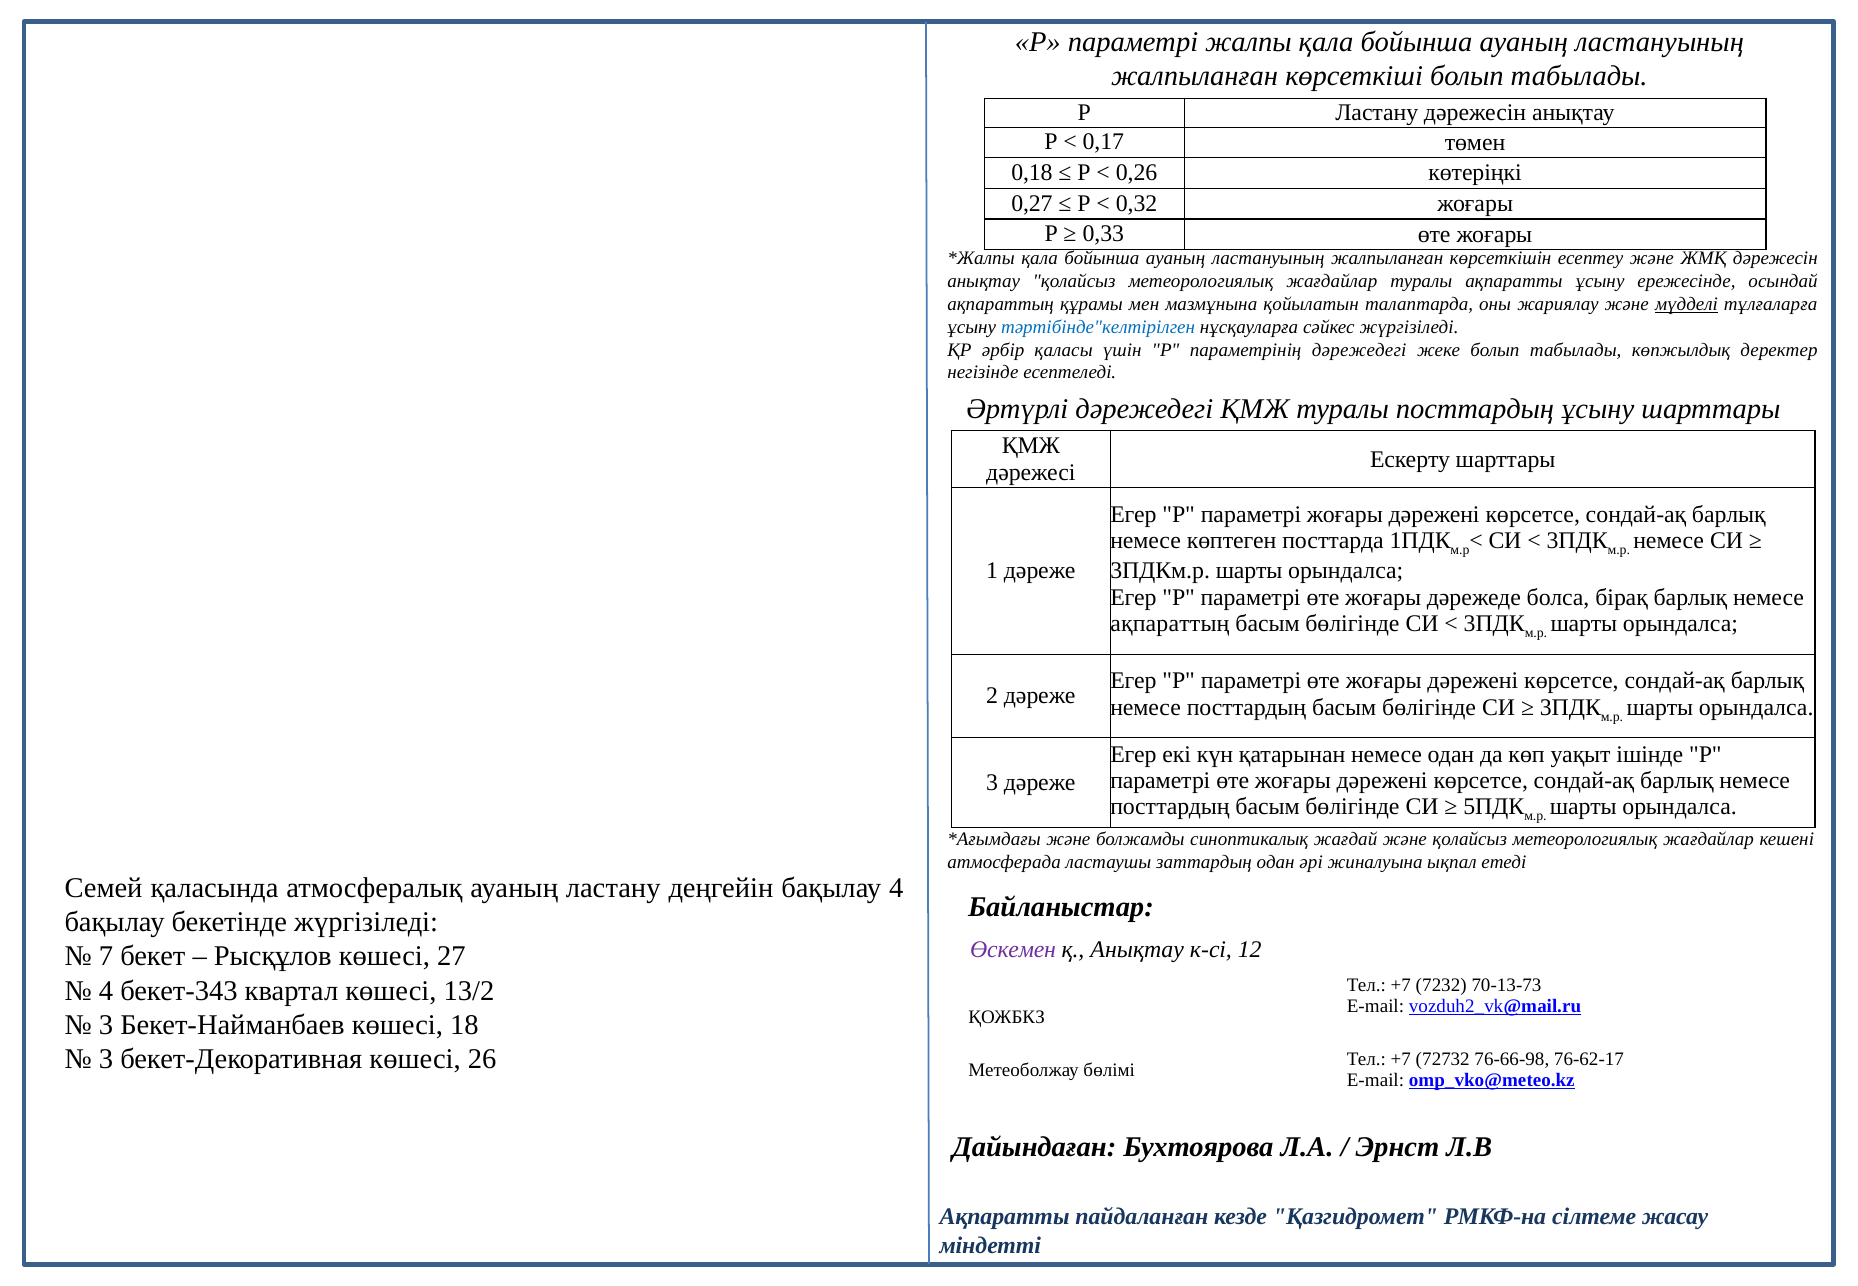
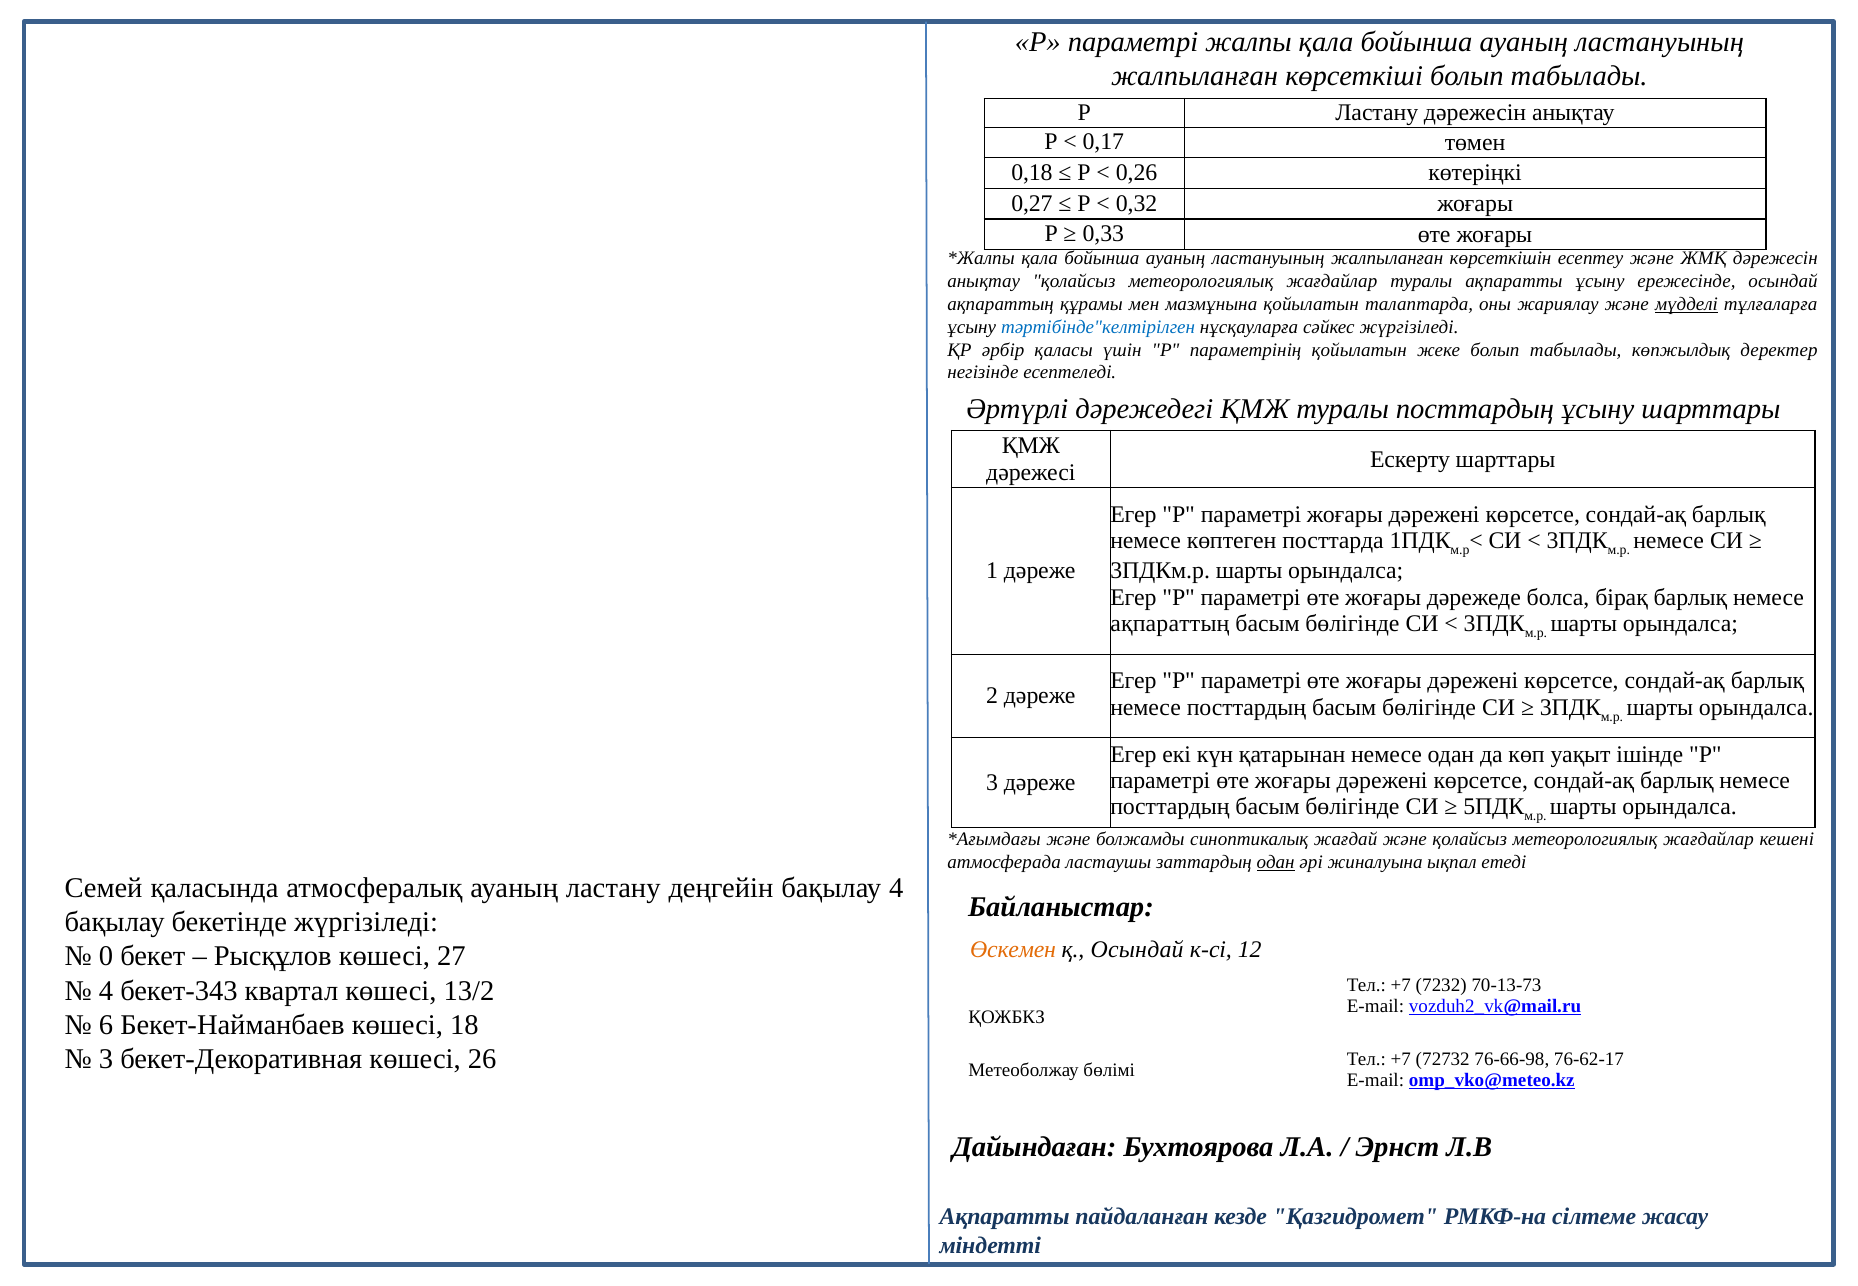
параметрінің дәрежедегі: дәрежедегі -> қойылатын (1359, 350)
одан underline: none -> present (1276, 863)
Өскемен colour: purple -> orange (1013, 950)
қ Анықтау: Анықтау -> Осындай (1137, 950)
7: 7 -> 0 (106, 957)
3: 3 -> 6 (106, 1025)
